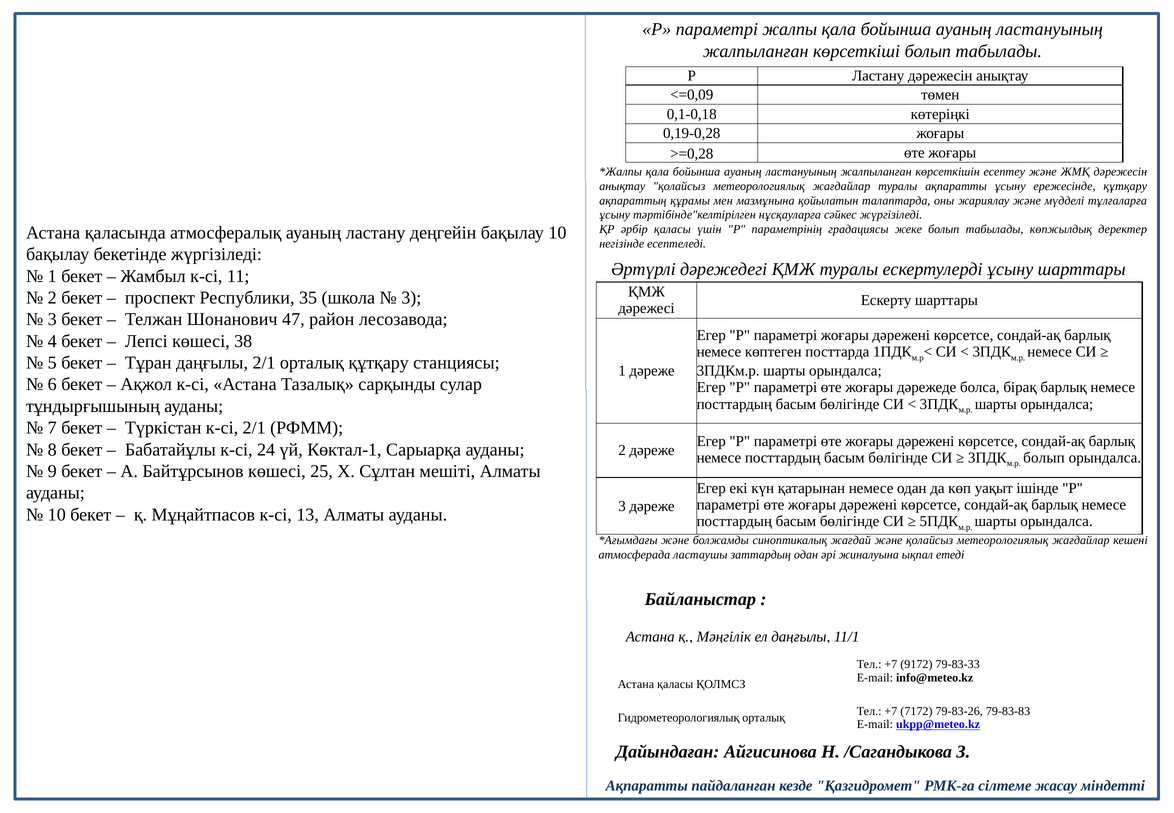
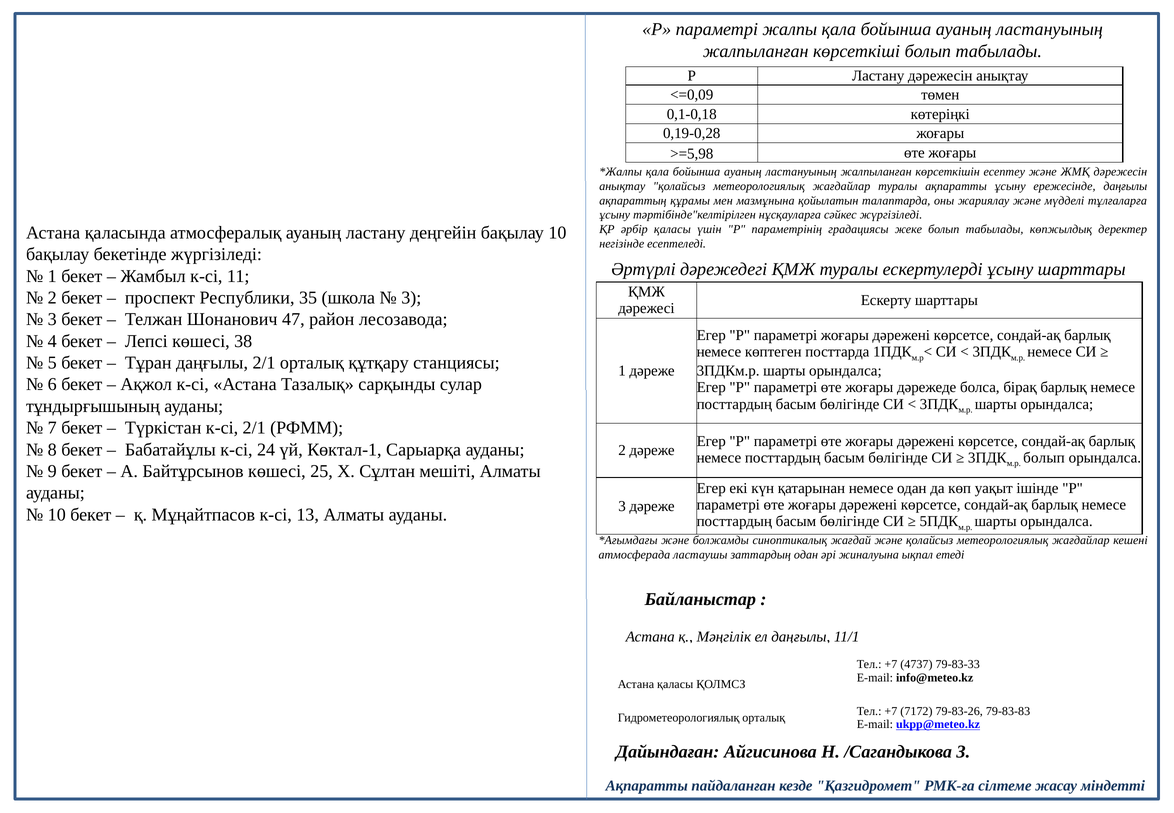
>=0,28: >=0,28 -> >=5,98 (692, 154)
ережесінде құтқару: құтқару -> даңғылы (1125, 186)
9172: 9172 -> 4737 (916, 664)
